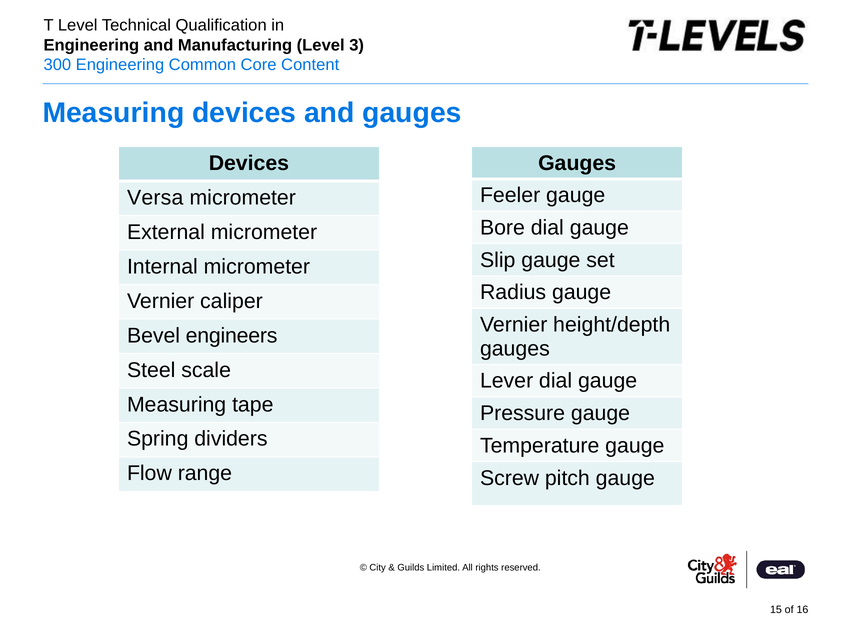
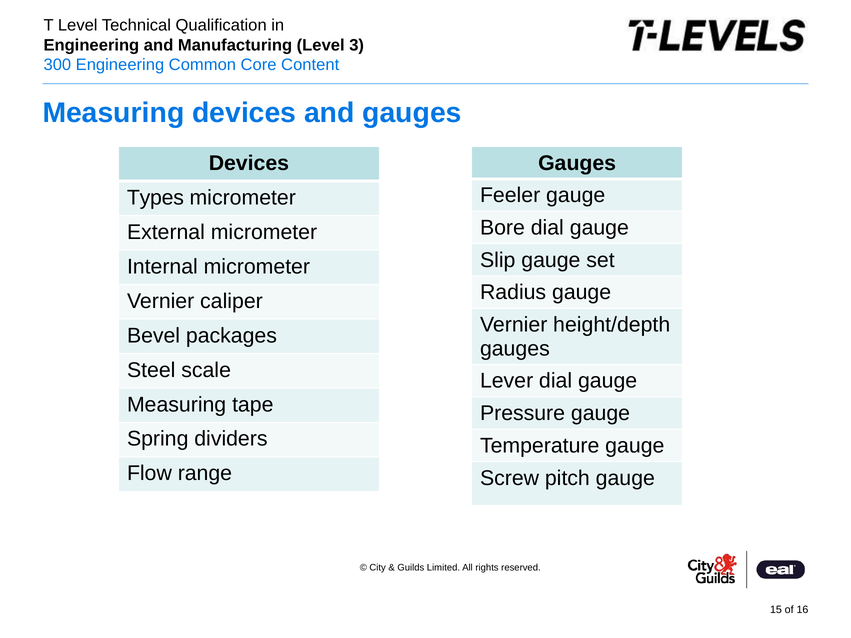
Versa: Versa -> Types (155, 198)
engineers: engineers -> packages (231, 336)
